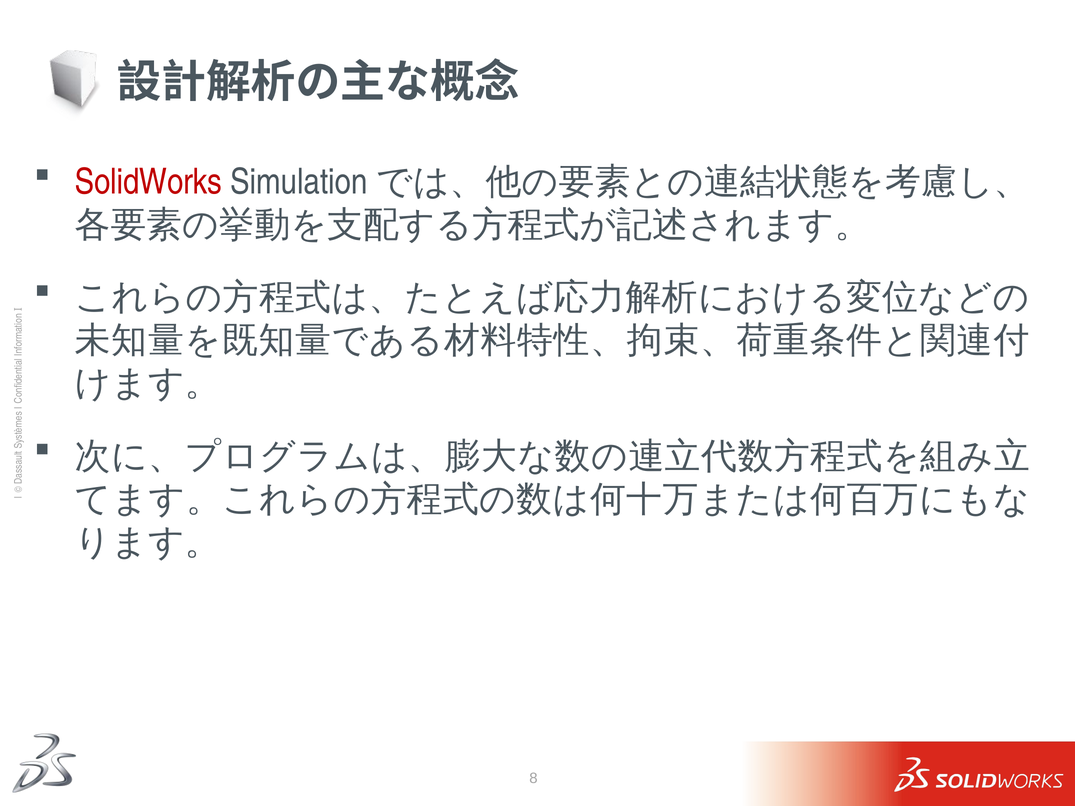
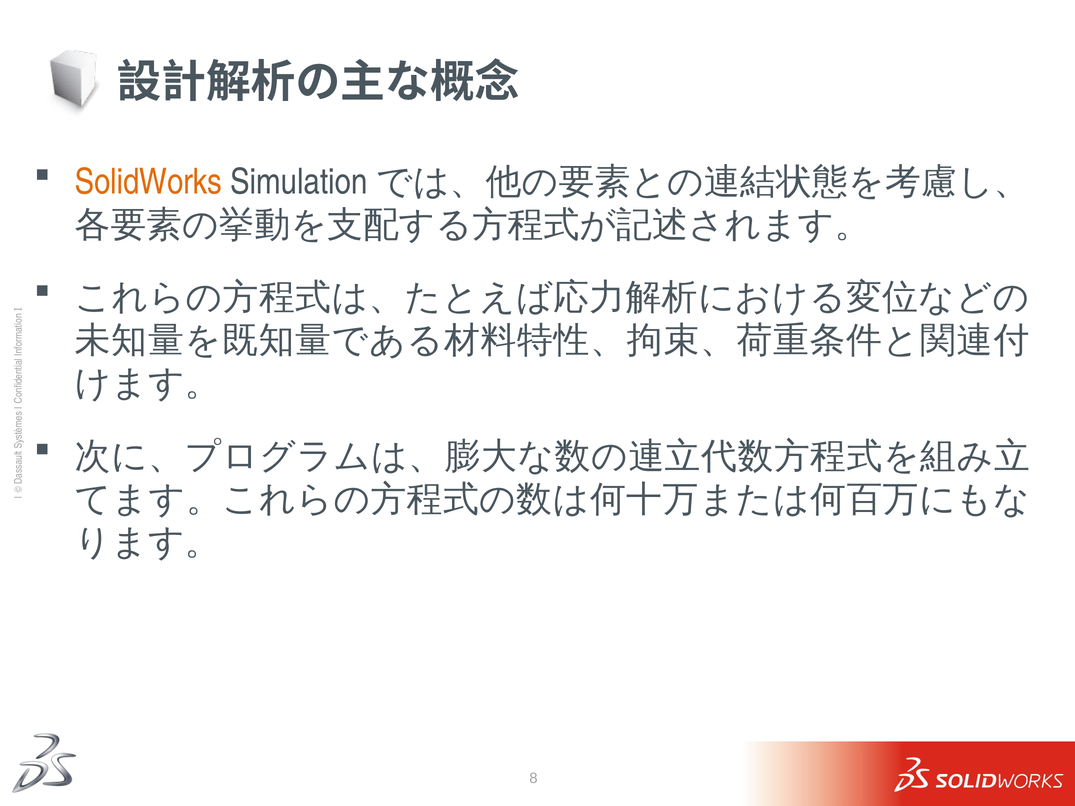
SolidWorks colour: red -> orange (148, 182)
